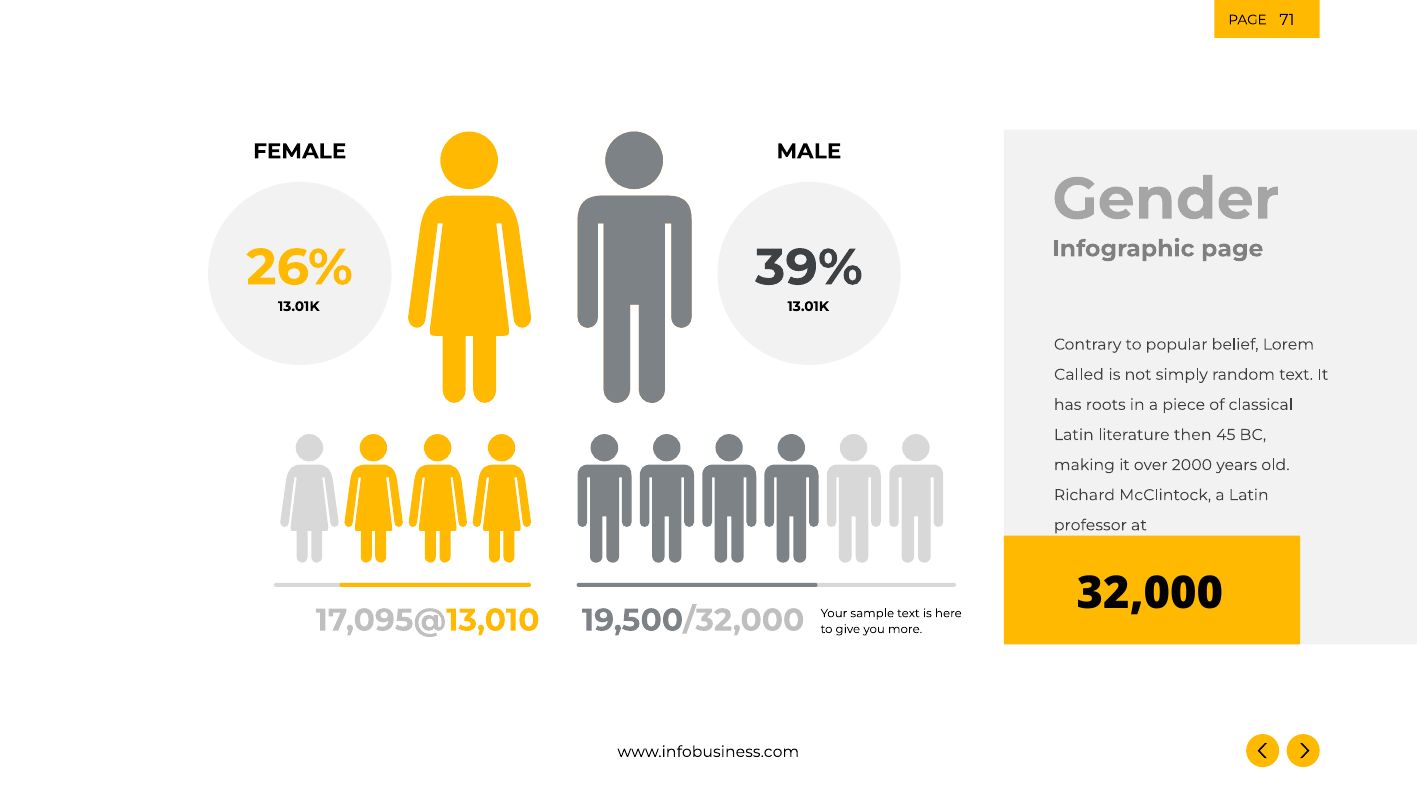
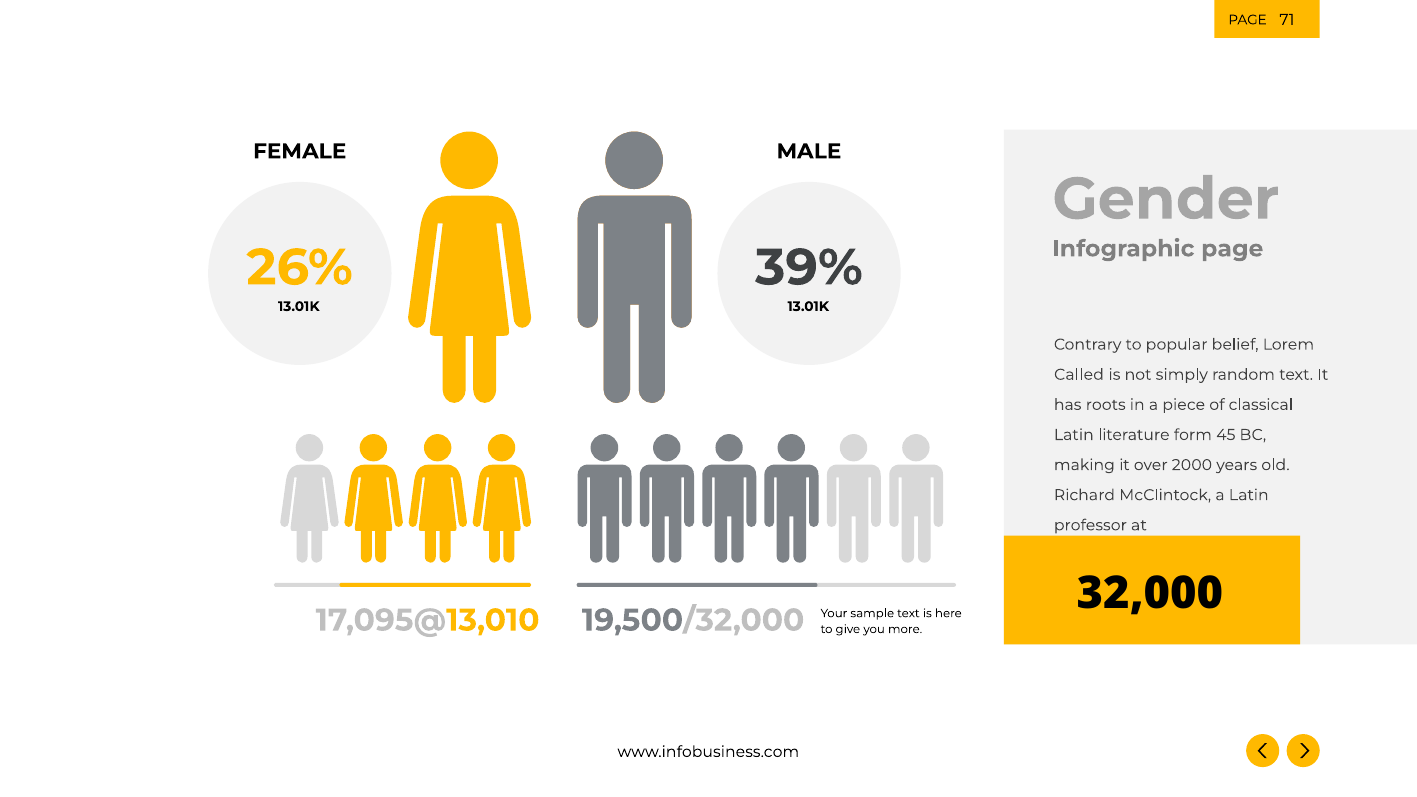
then: then -> form (1193, 435)
